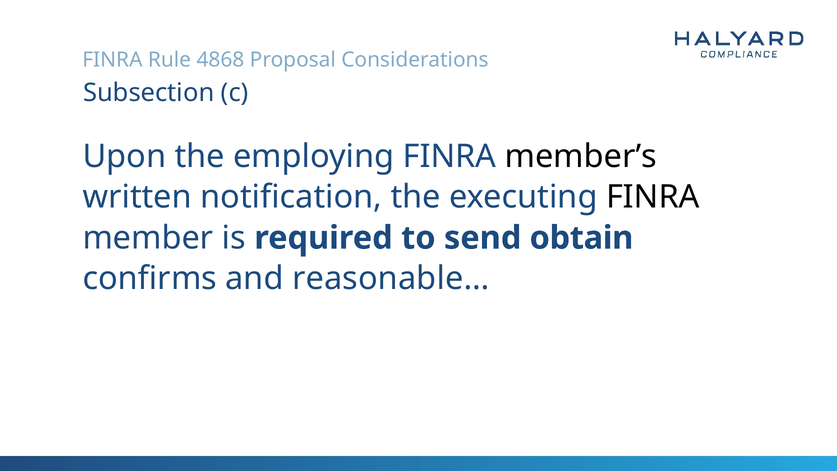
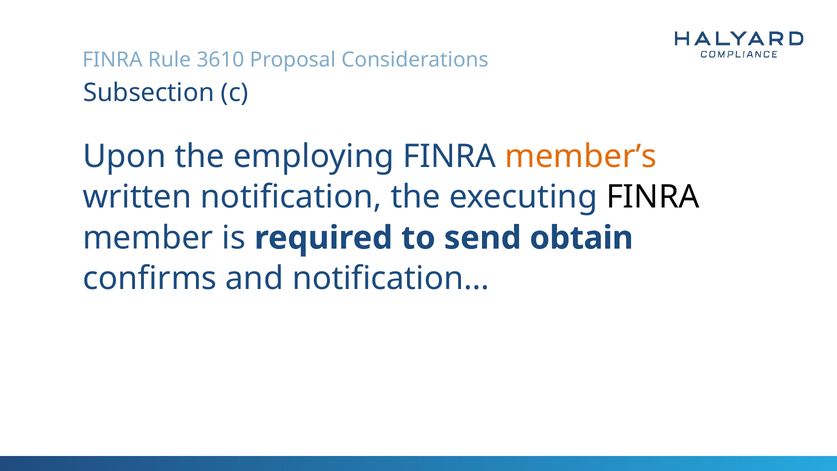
4868: 4868 -> 3610 (220, 60)
member’s colour: black -> orange (581, 156)
reasonable…: reasonable… -> notification… (391, 279)
